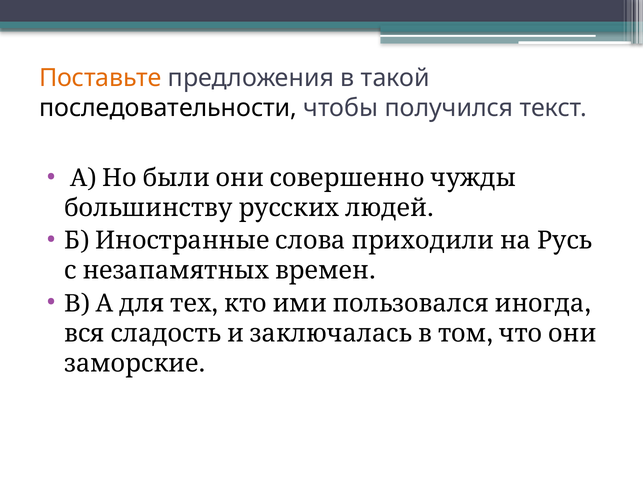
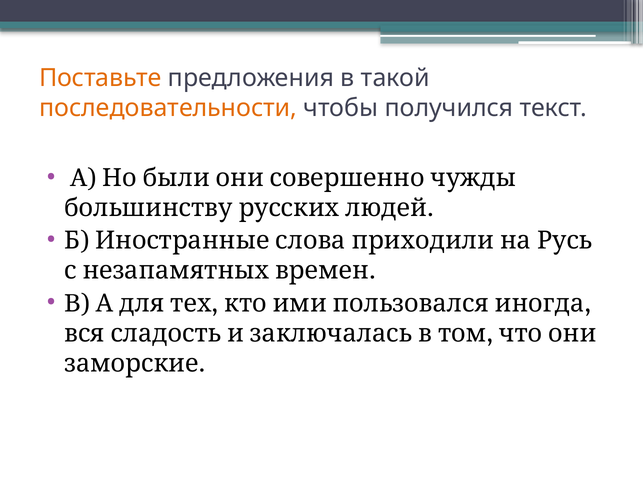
последовательности colour: black -> orange (168, 108)
